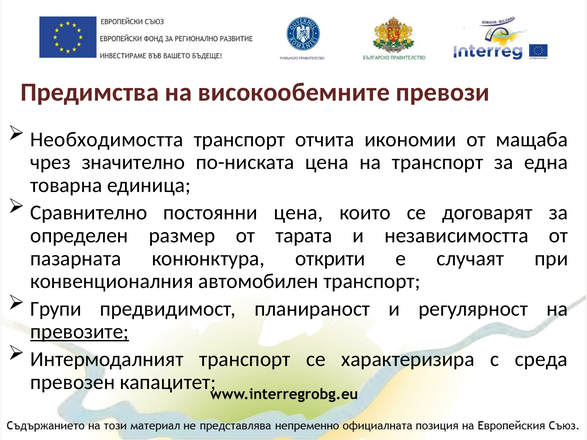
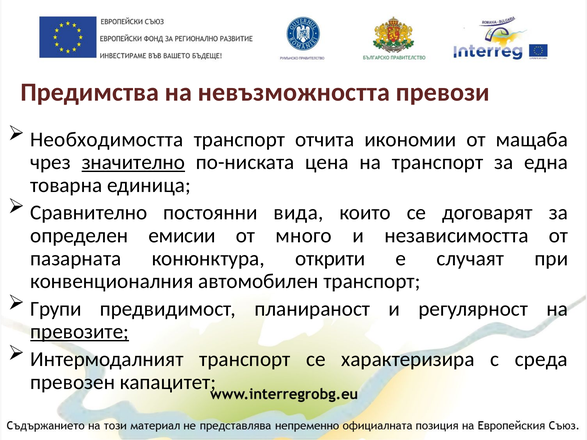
високообемните: високообемните -> невъзможността (294, 92)
значително underline: none -> present (133, 162)
постоянни цена: цена -> вида (298, 213)
размер: размер -> емисии (182, 236)
тарата: тарата -> много (304, 236)
